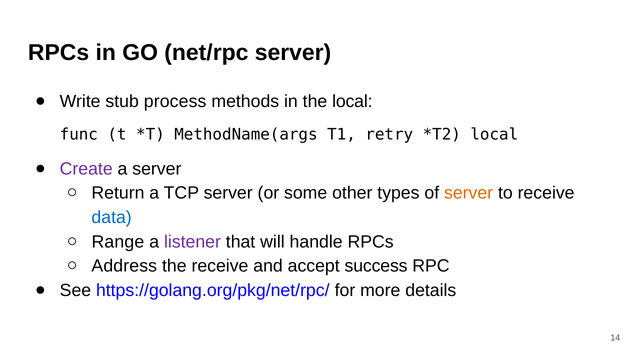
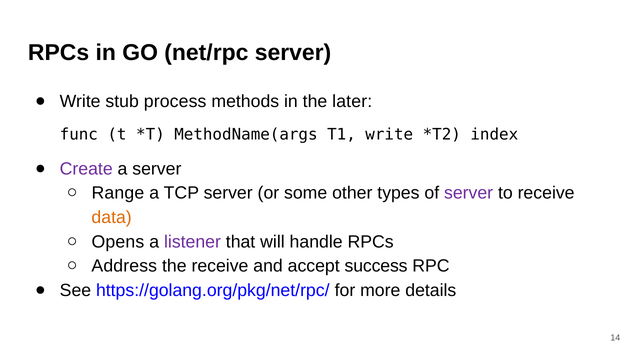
the local: local -> later (352, 101)
T1 retry: retry -> write (389, 135)
local: local -> index (494, 135)
Return: Return -> Range (118, 193)
server colour: orange -> purple (469, 193)
data colour: blue -> orange (112, 218)
Range: Range -> Opens (118, 242)
